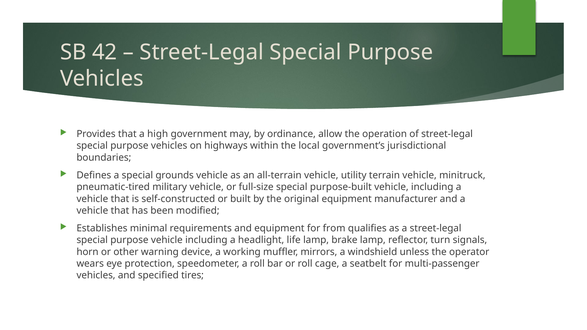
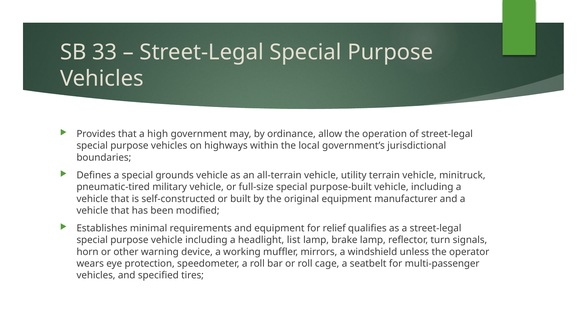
42: 42 -> 33 (105, 52)
from: from -> relief (334, 228)
life: life -> list (294, 240)
